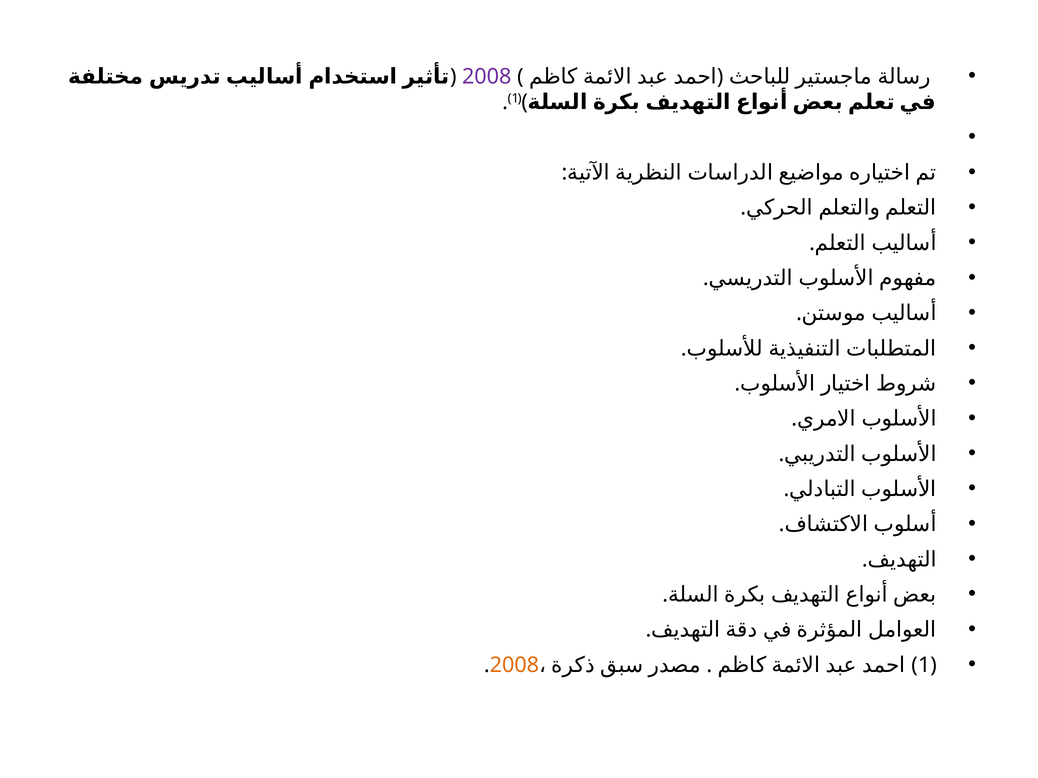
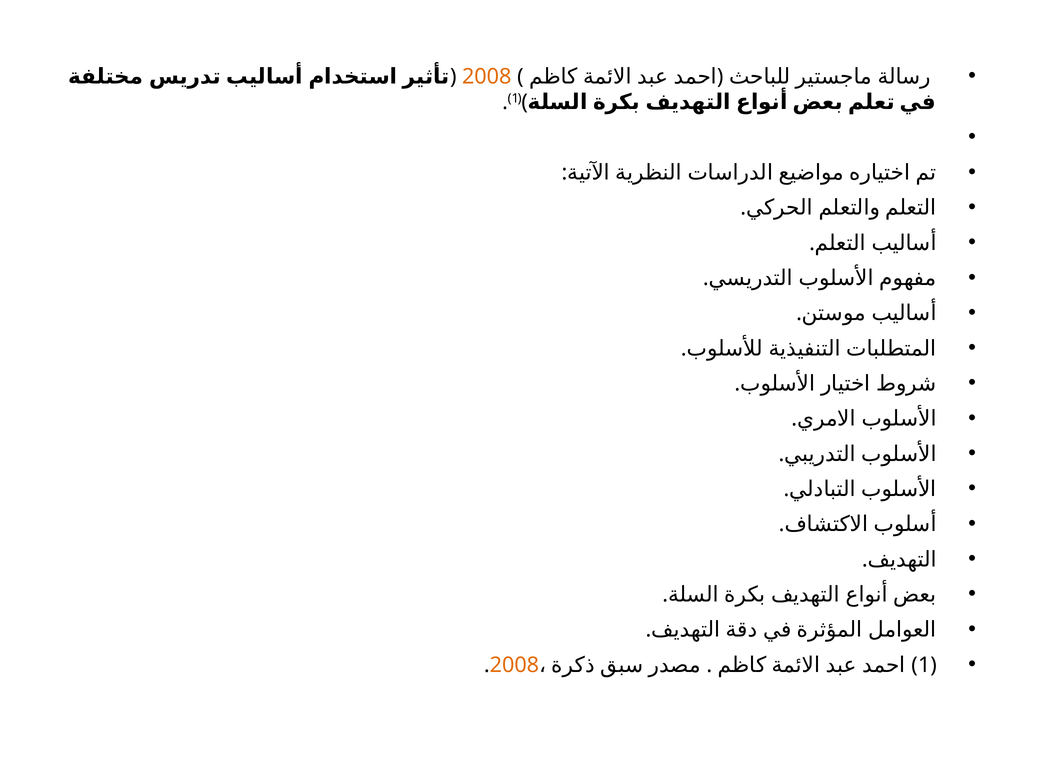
2008 colour: purple -> orange (487, 76)
